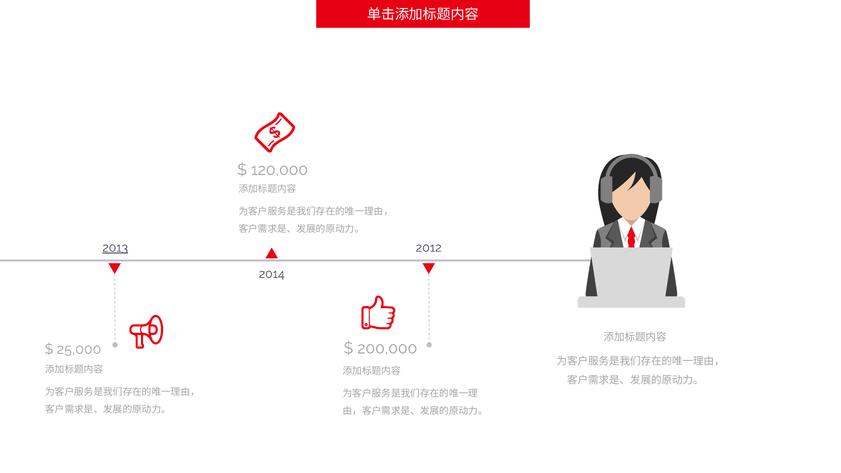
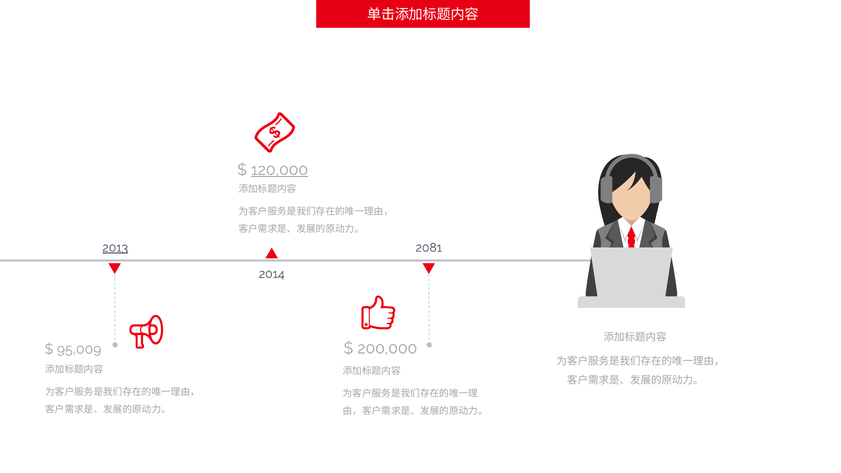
120,000 underline: none -> present (279, 170)
2012: 2012 -> 2081 (429, 248)
25,000: 25,000 -> 95,009 (79, 349)
